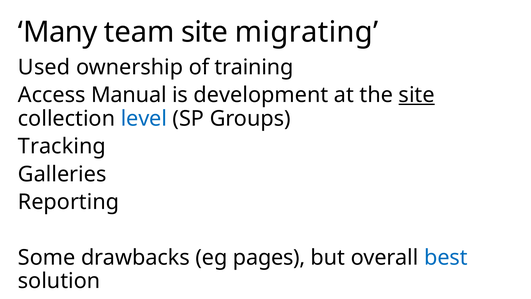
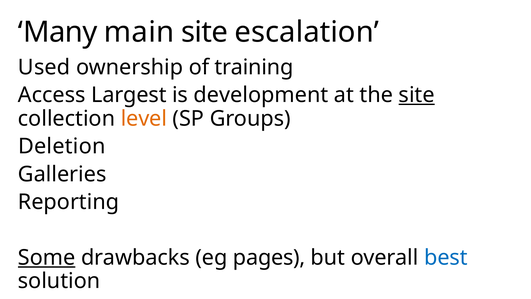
team: team -> main (139, 32)
migrating: migrating -> escalation (307, 32)
Manual: Manual -> Largest (129, 95)
level colour: blue -> orange (144, 118)
Tracking: Tracking -> Deletion (62, 146)
Some underline: none -> present (47, 257)
